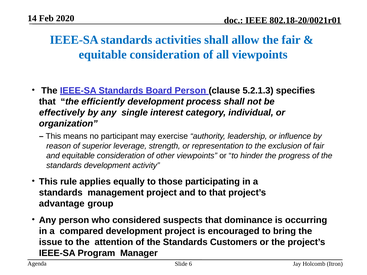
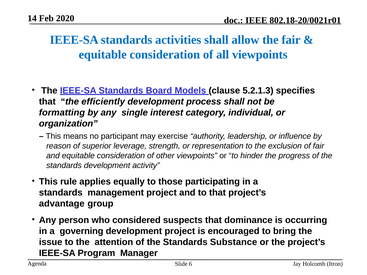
Board Person: Person -> Models (190, 91)
effectively: effectively -> formatting (62, 113)
compared: compared -> governing (82, 231)
Customers: Customers -> Substance (234, 242)
